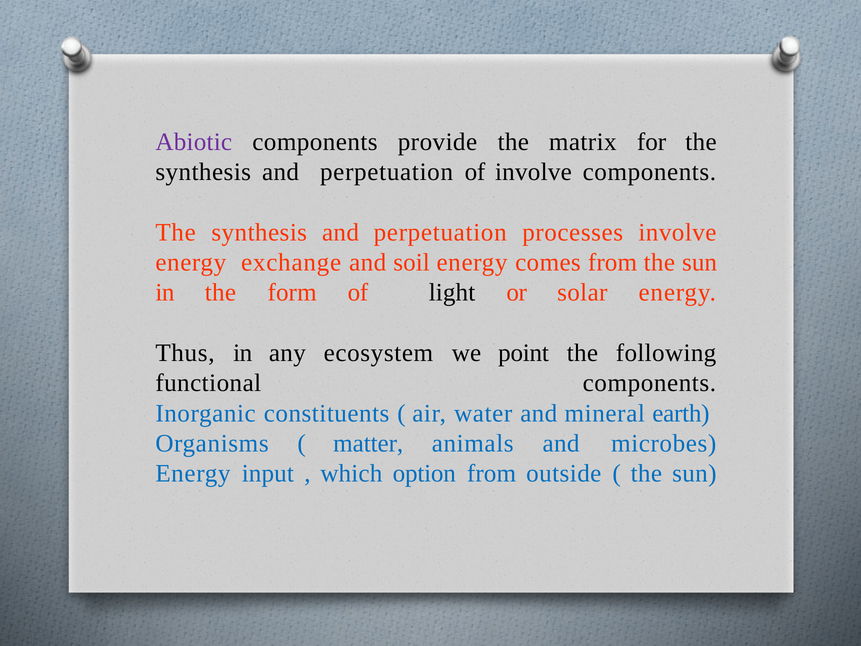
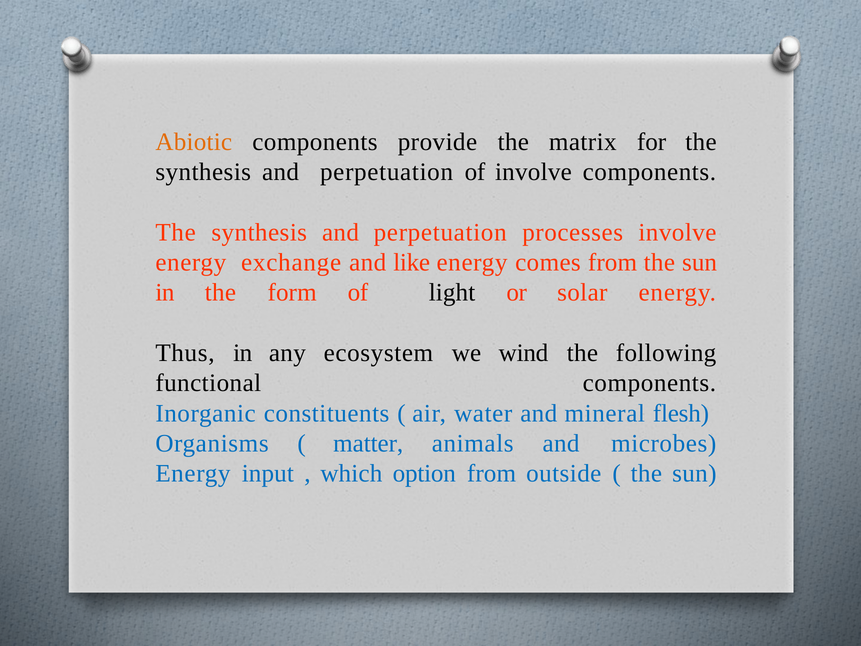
Abiotic colour: purple -> orange (194, 142)
soil: soil -> like (412, 262)
point: point -> wind (524, 353)
earth: earth -> flesh (681, 413)
